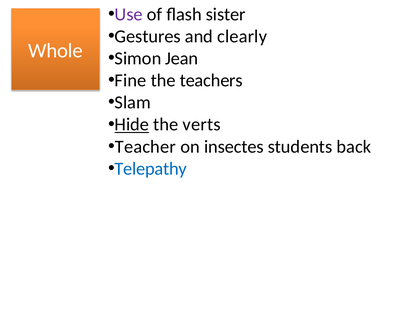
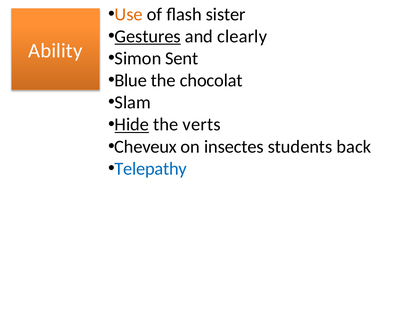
Use colour: purple -> orange (129, 14)
Gestures underline: none -> present (148, 36)
Whole: Whole -> Ability (55, 51)
Jean: Jean -> Sent (182, 59)
Fine: Fine -> Blue (131, 81)
teachers: teachers -> chocolat (211, 81)
Teacher: Teacher -> Cheveux (146, 147)
